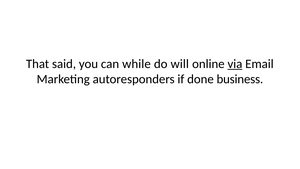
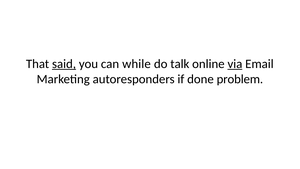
said underline: none -> present (64, 64)
will: will -> talk (180, 64)
business: business -> problem (240, 79)
